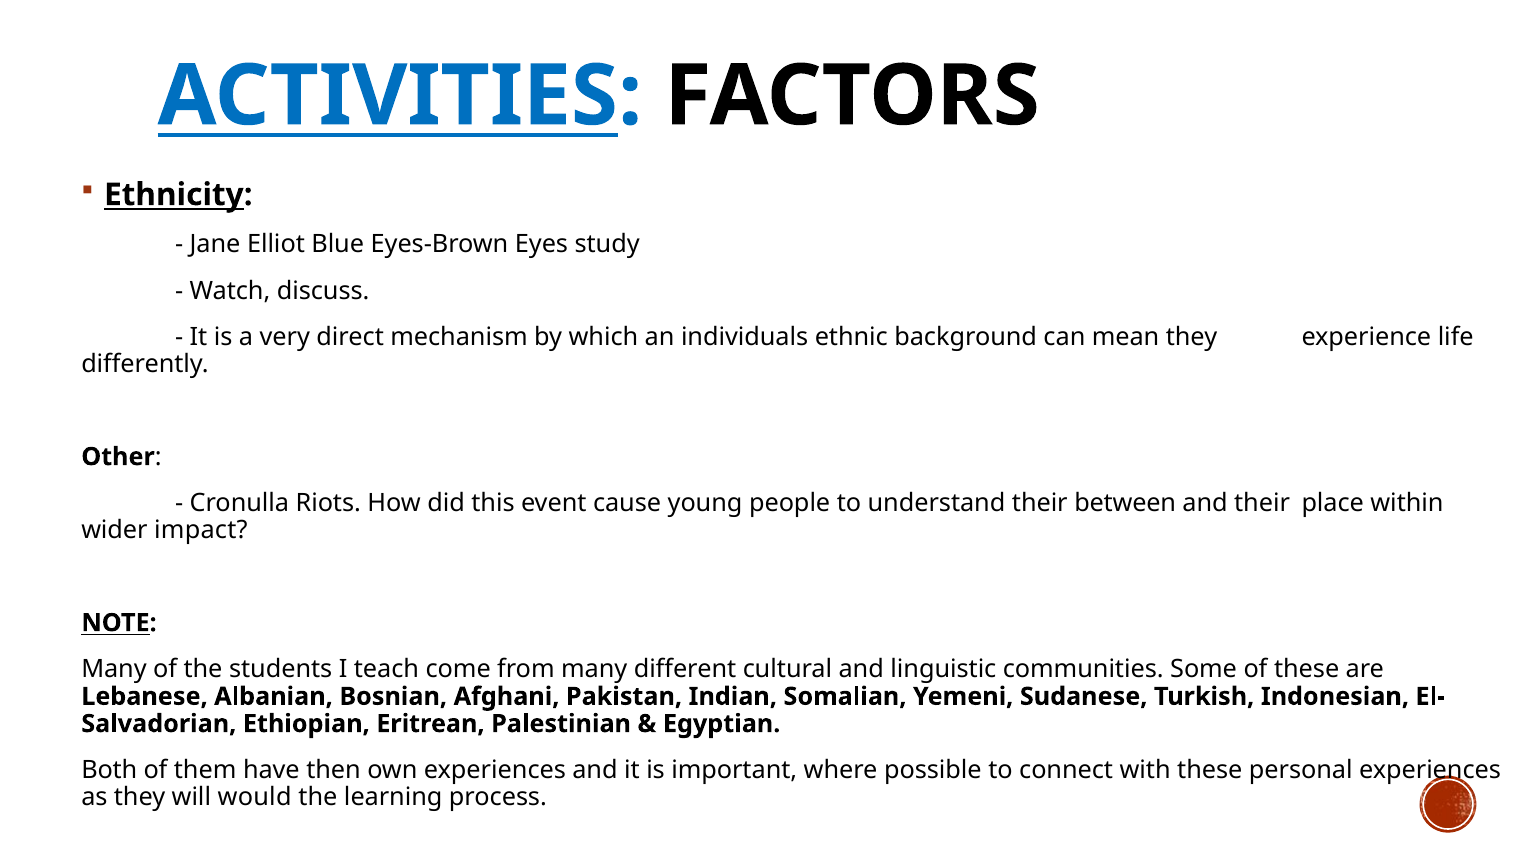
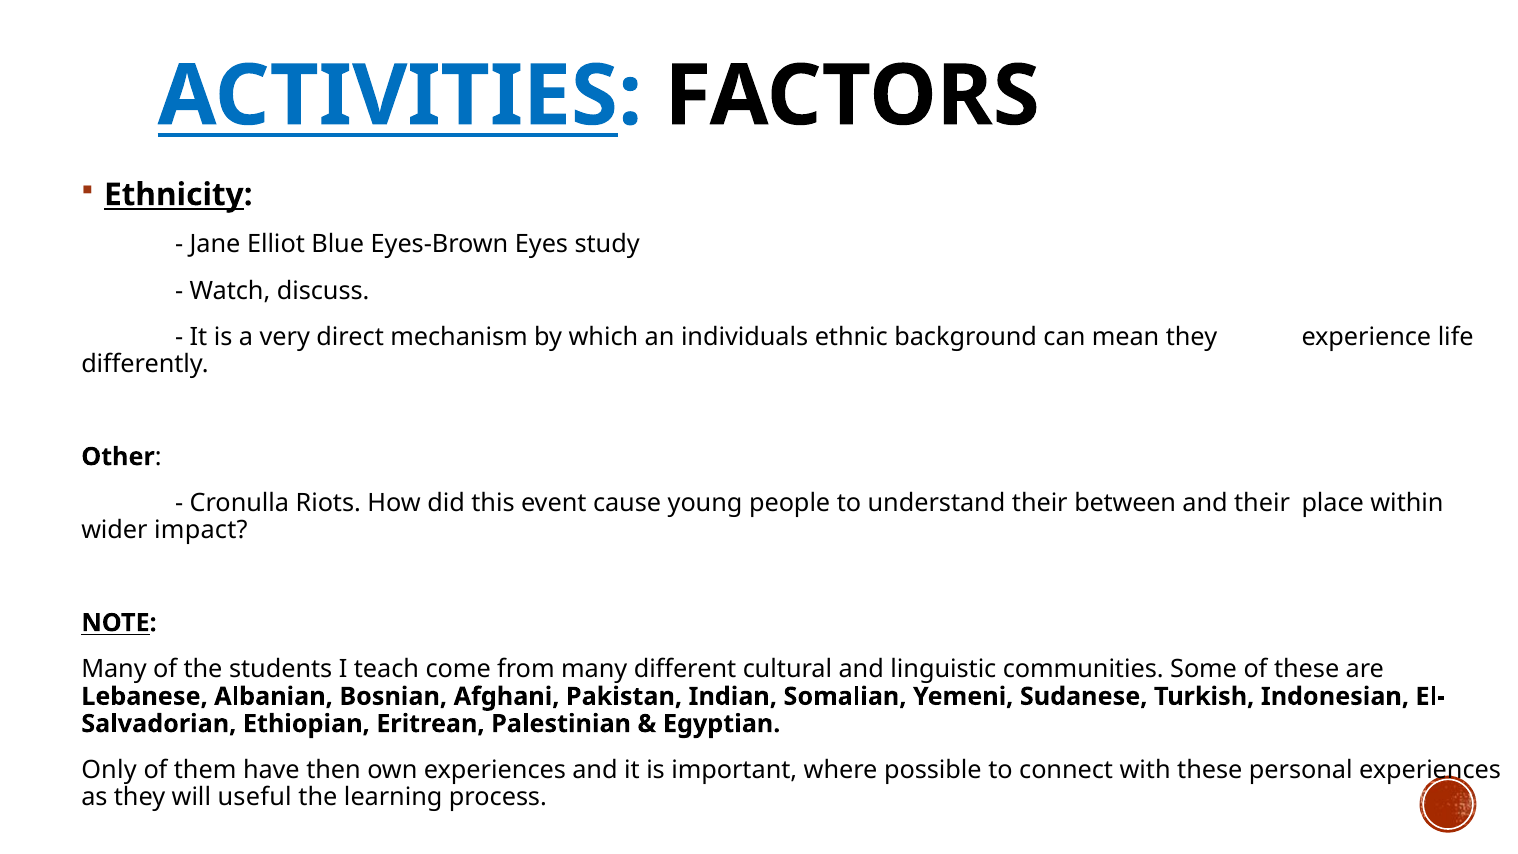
Both: Both -> Only (109, 770)
would: would -> useful (255, 797)
